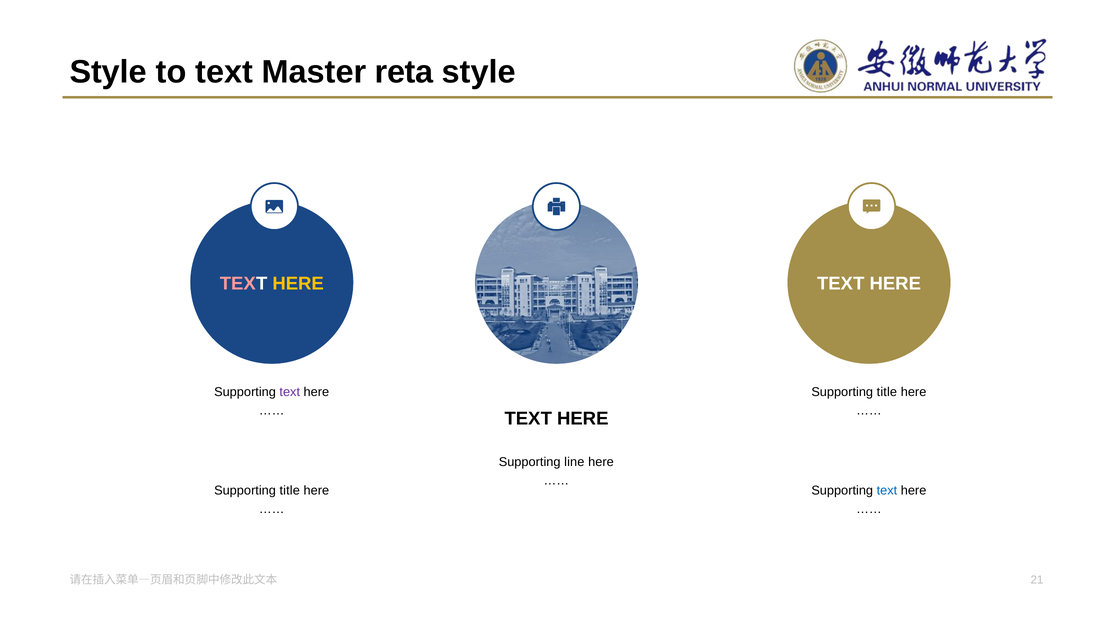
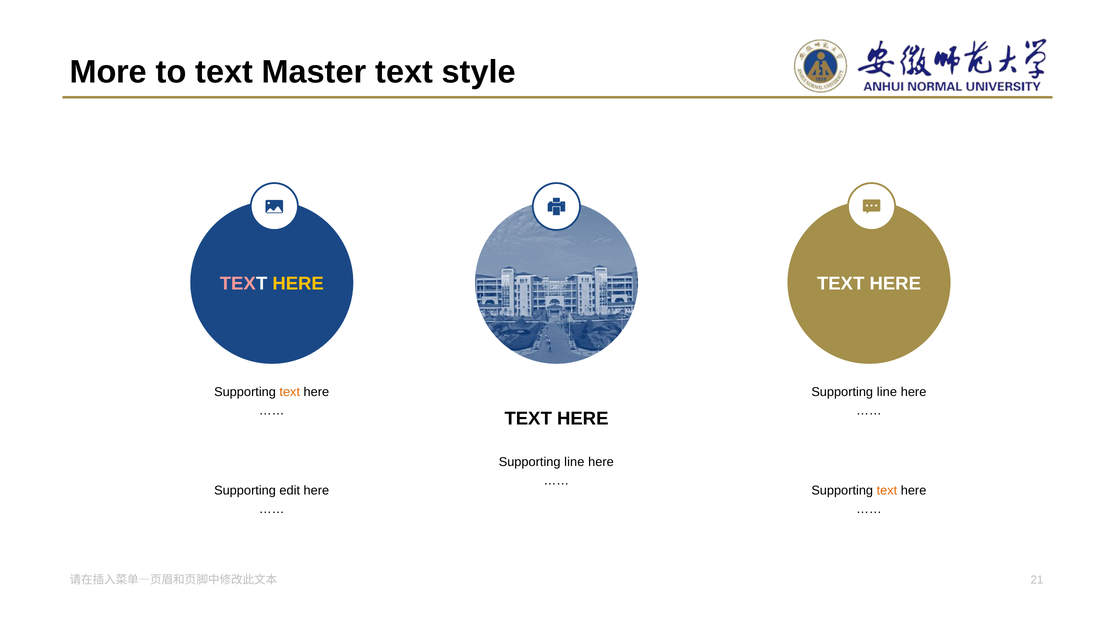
Style: Style -> More (108, 72)
Master reta: reta -> text (404, 72)
text colour: purple -> orange (290, 392)
title: title -> line (887, 392)
title: title -> edit (290, 491)
text colour: blue -> orange (887, 491)
